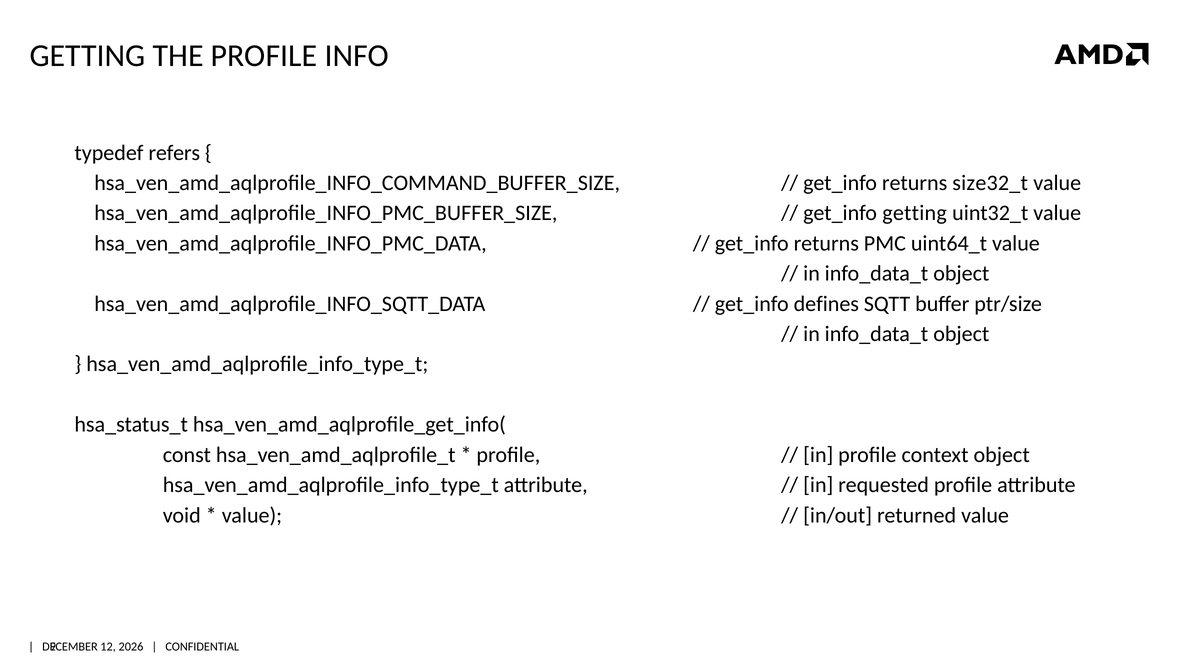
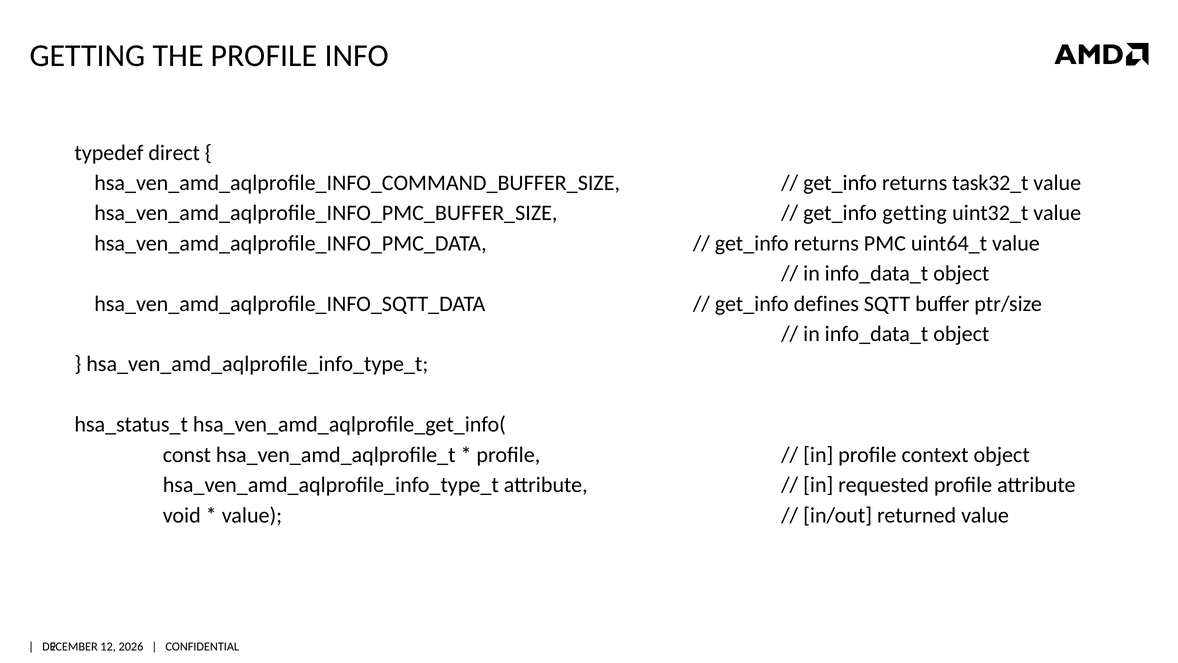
refers: refers -> direct (174, 153)
size32_t: size32_t -> task32_t (990, 183)
